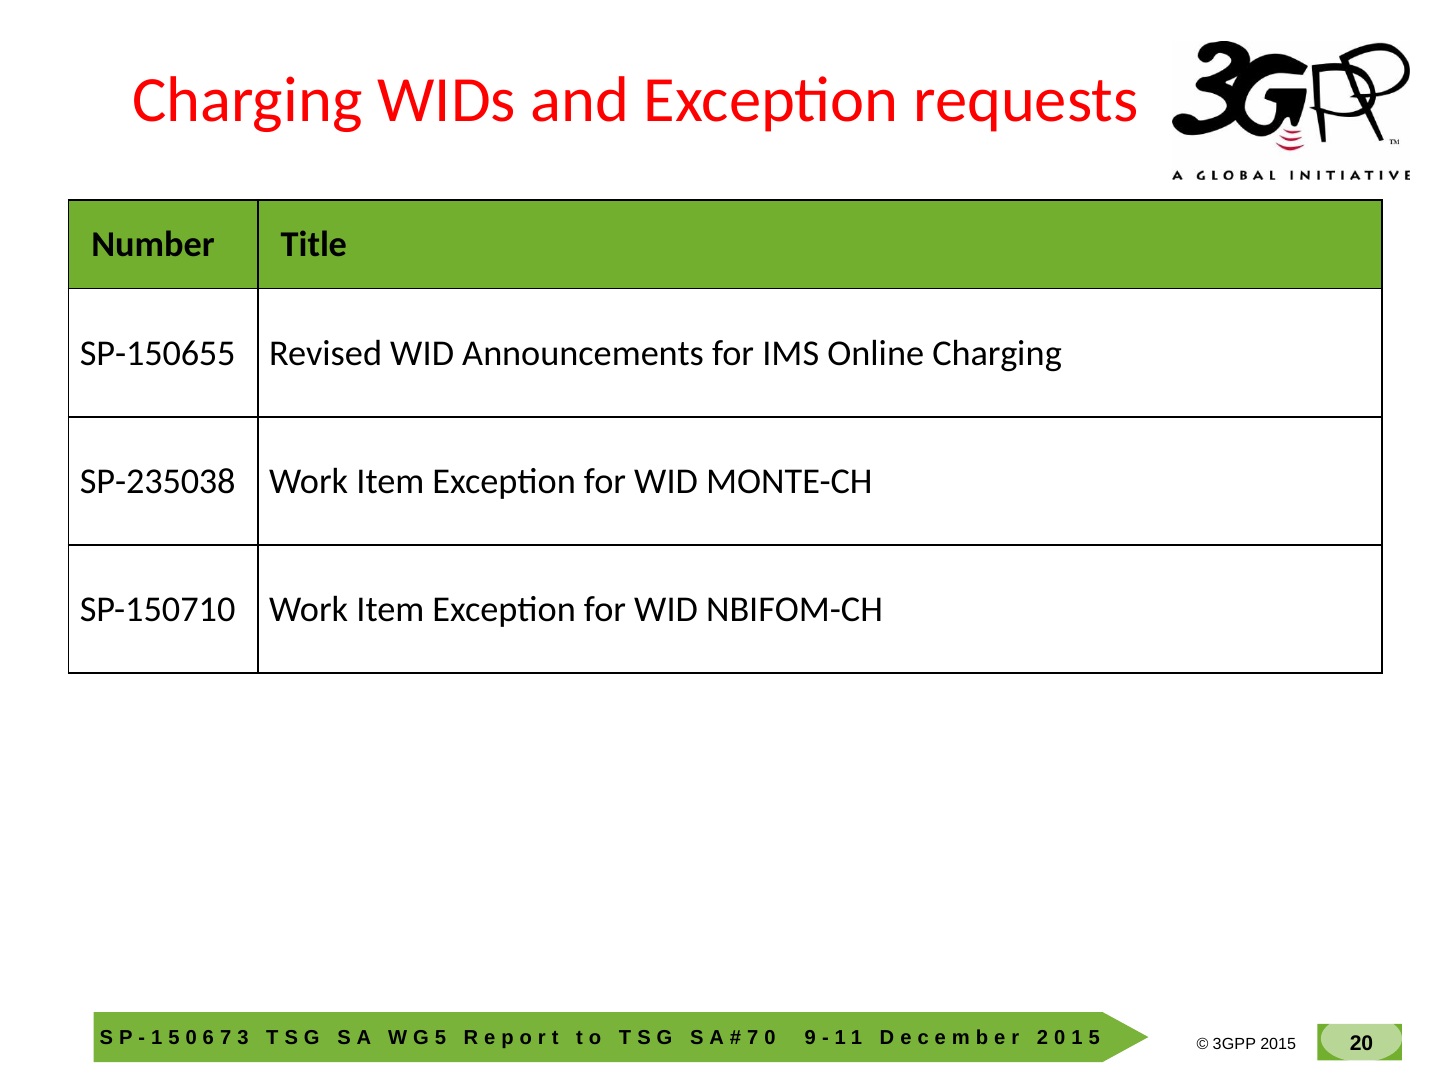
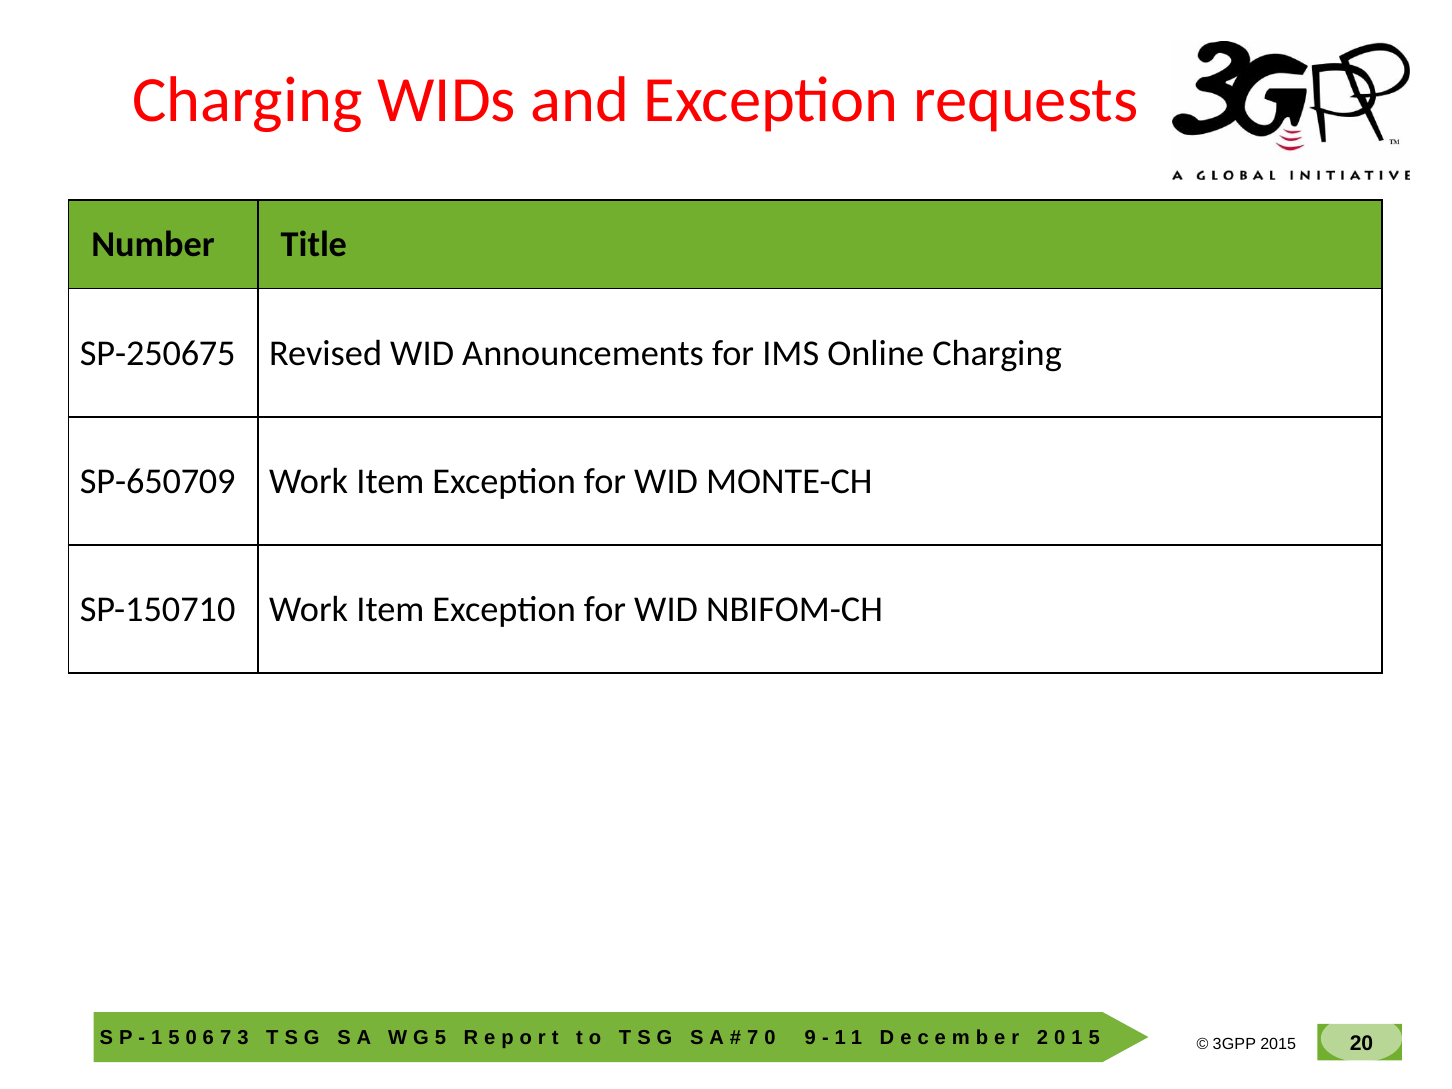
SP-150655: SP-150655 -> SP-250675 (158, 353)
SP-235038: SP-235038 -> SP-650709 (158, 481)
